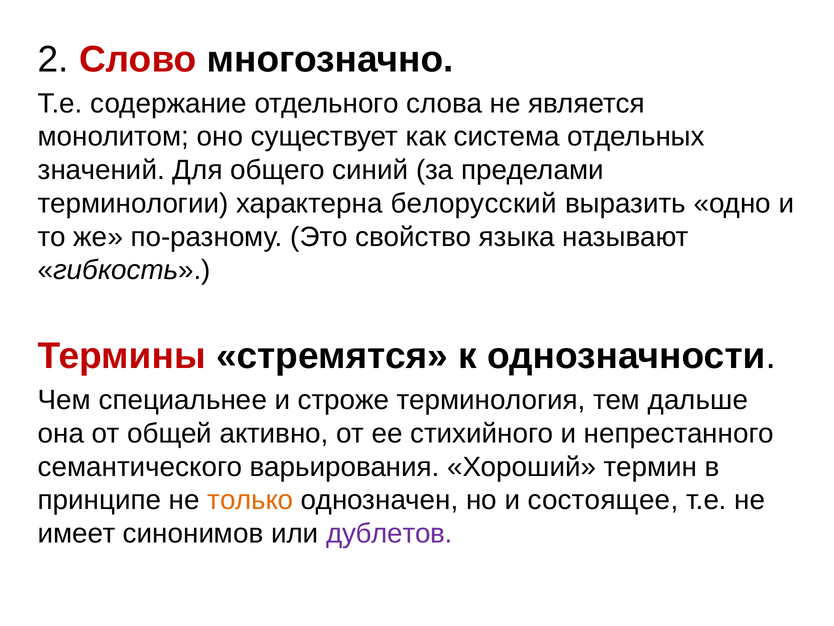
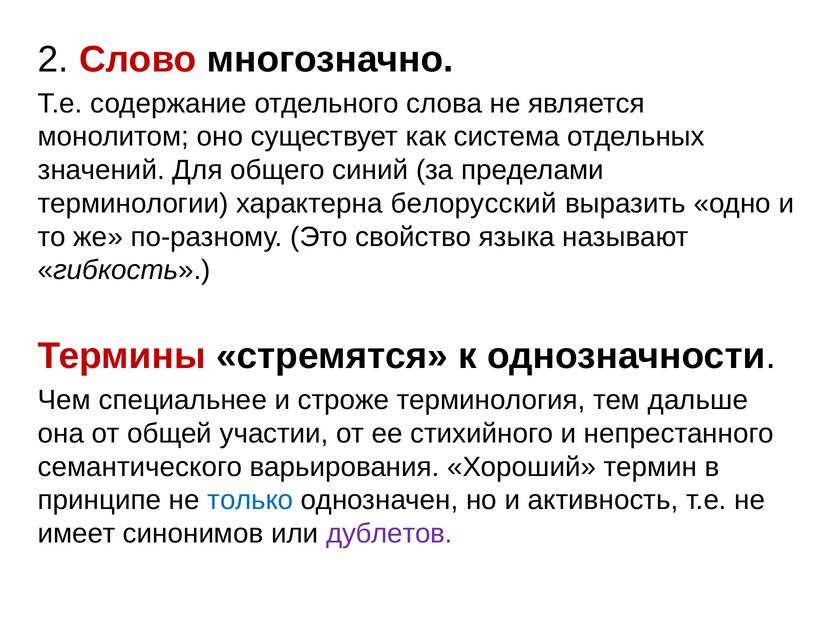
активно: активно -> участии (274, 433)
только colour: orange -> blue (250, 500)
состоящее: состоящее -> активность (603, 500)
